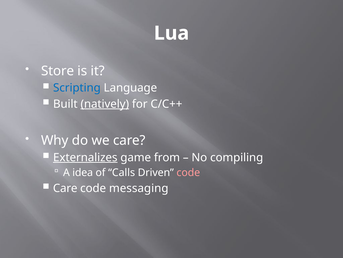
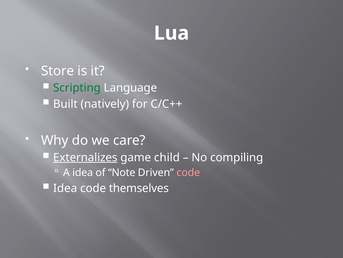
Scripting colour: blue -> green (77, 88)
natively underline: present -> none (105, 104)
from: from -> child (167, 157)
Calls: Calls -> Note (122, 172)
Care: Care -> Idea (65, 188)
messaging: messaging -> themselves (139, 188)
